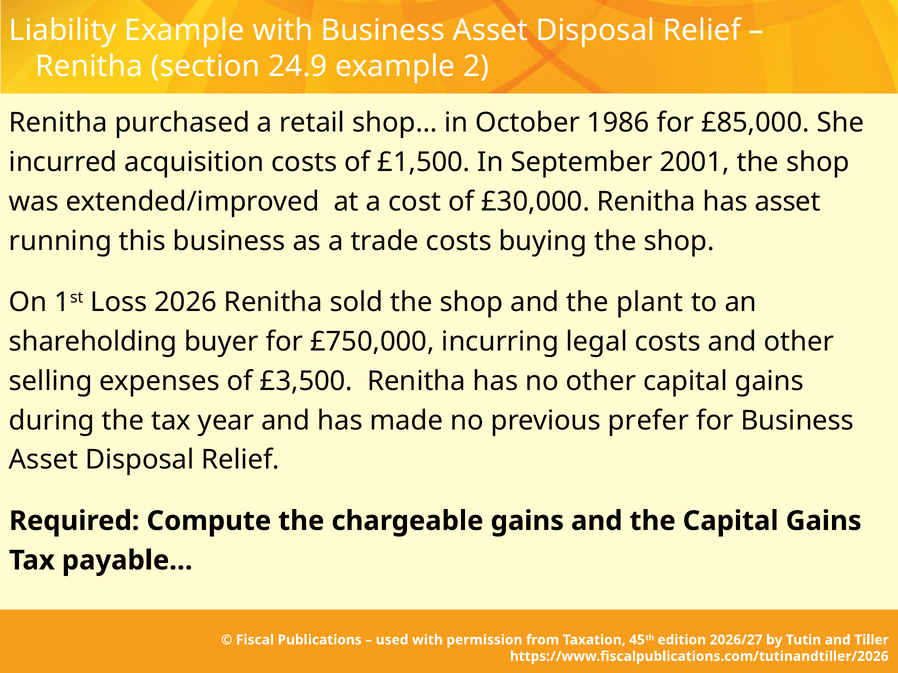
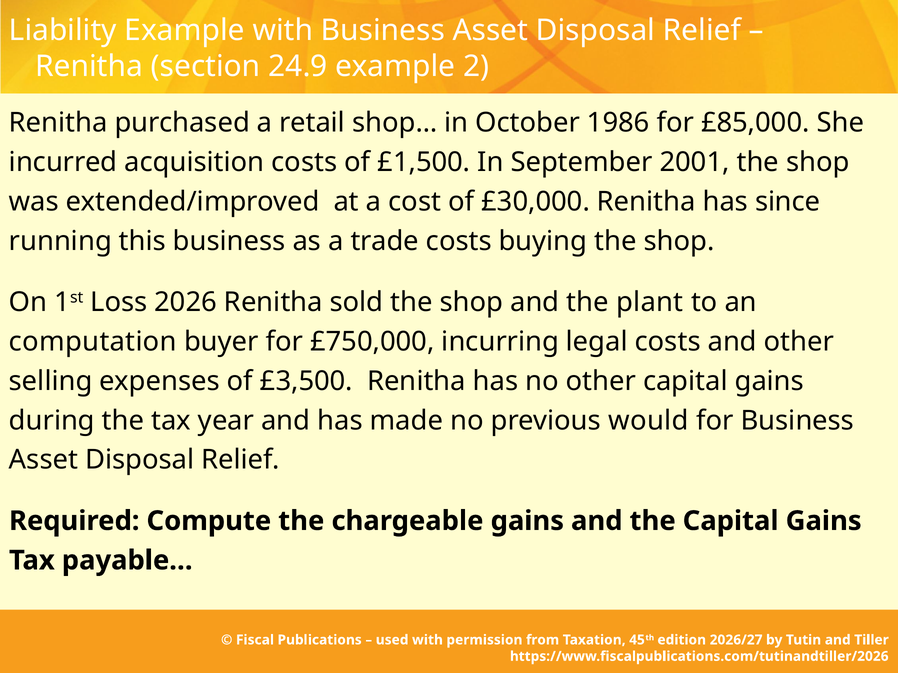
has asset: asset -> since (788, 202)
shareholding: shareholding -> computation (93, 342)
prefer: prefer -> would (648, 421)
